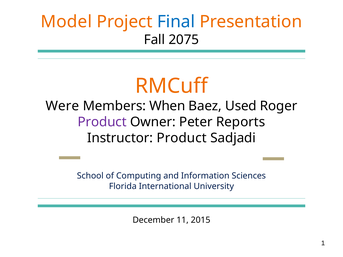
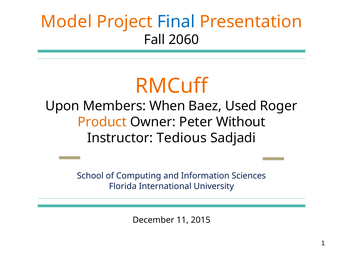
2075: 2075 -> 2060 (184, 40)
Were: Were -> Upon (62, 106)
Product colour: purple -> orange (102, 122)
Reports: Reports -> Without (241, 122)
Instructor Product: Product -> Tedious (182, 138)
